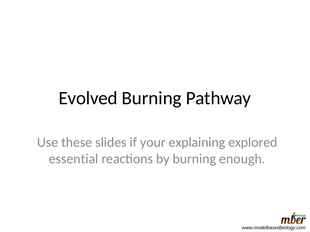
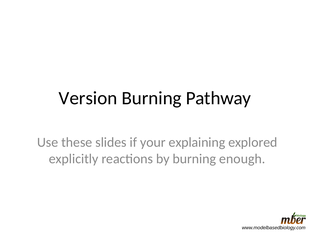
Evolved: Evolved -> Version (88, 98)
essential: essential -> explicitly (74, 159)
